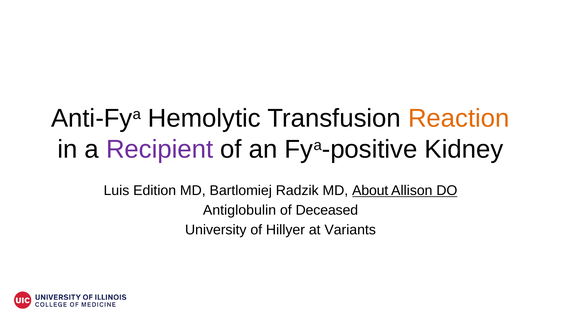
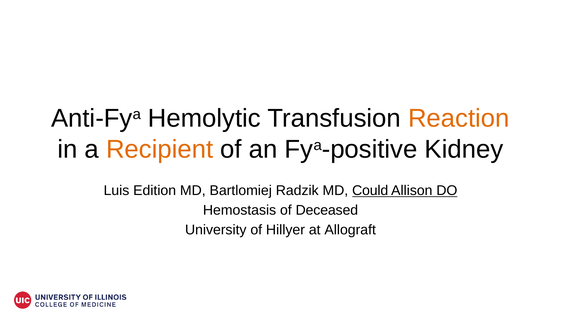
Recipient colour: purple -> orange (160, 149)
About: About -> Could (370, 190)
Antiglobulin: Antiglobulin -> Hemostasis (240, 210)
Variants: Variants -> Allograft (350, 230)
